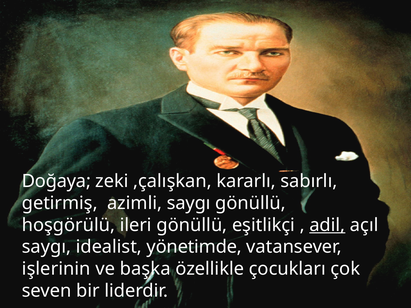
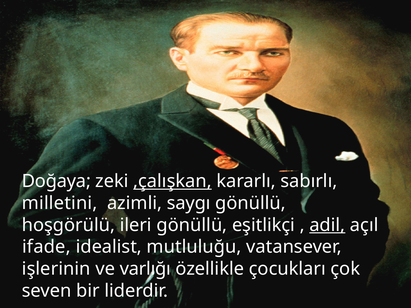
,çalışkan underline: none -> present (172, 181)
getirmiş: getirmiş -> milletini (60, 203)
saygı: saygı -> ifade (46, 247)
yönetimde: yönetimde -> mutluluğu (194, 247)
başka: başka -> varlığı (145, 269)
